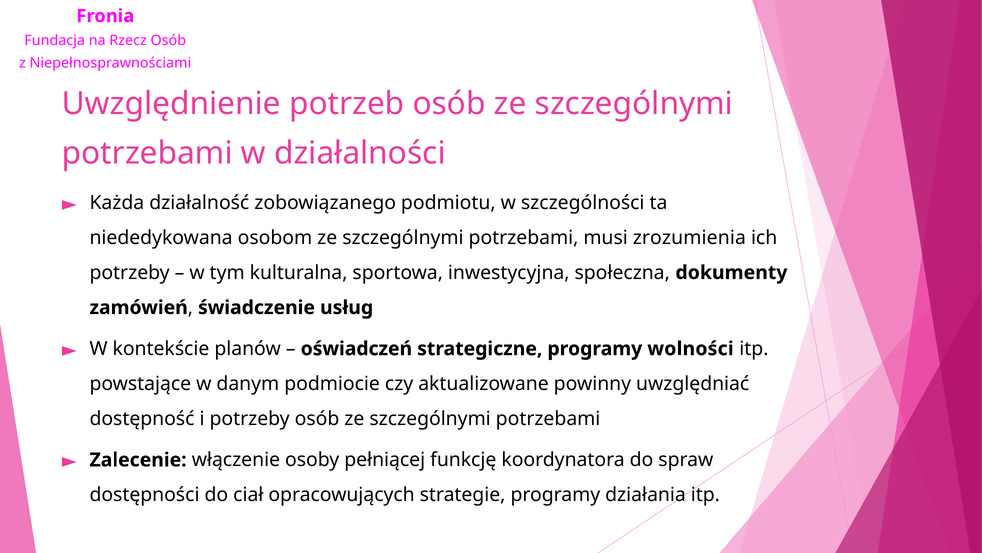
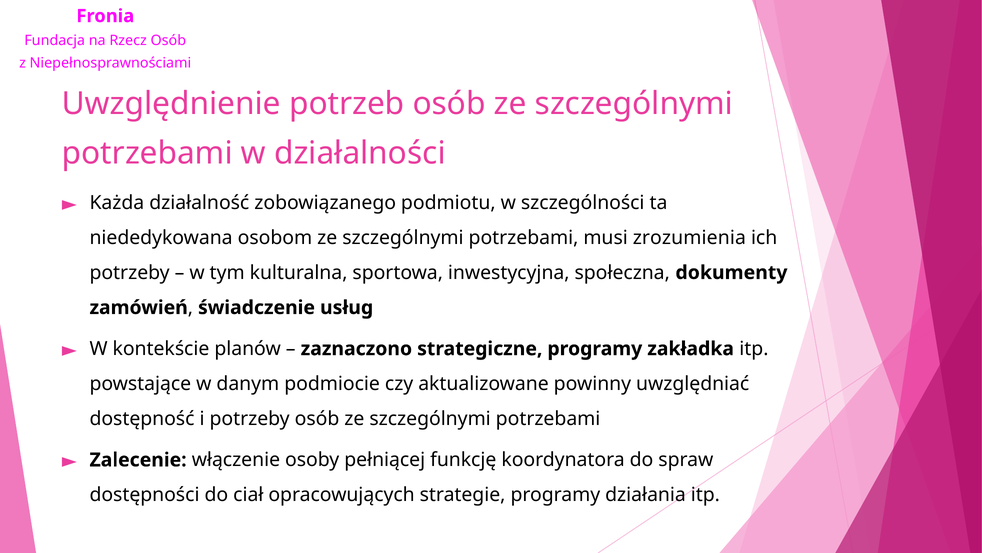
oświadczeń: oświadczeń -> zaznaczono (356, 348)
wolności: wolności -> zakładka (691, 348)
